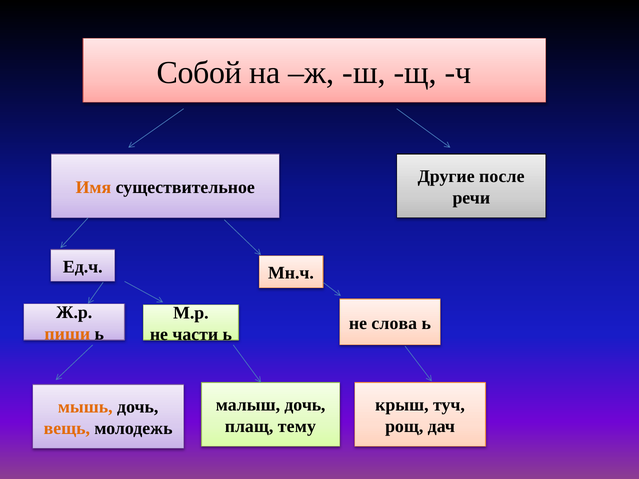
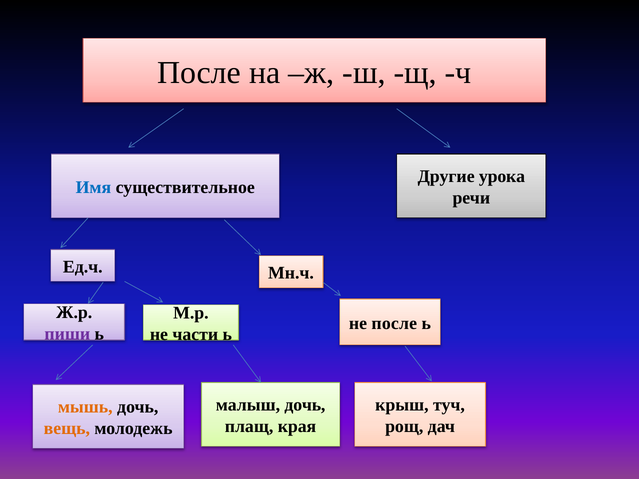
Собой: Собой -> После (199, 73)
после: после -> урока (502, 177)
Имя colour: orange -> blue (93, 187)
не слова: слова -> после (394, 323)
пиши colour: orange -> purple (67, 334)
тему: тему -> края (297, 427)
